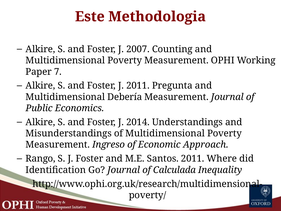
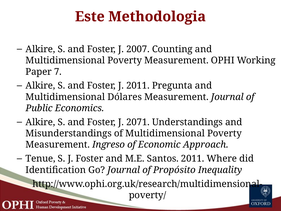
Debería: Debería -> Dólares (125, 97)
2014: 2014 -> 2071 (138, 122)
Rango: Rango -> Tenue (41, 159)
Calculada: Calculada -> Propósito (174, 170)
